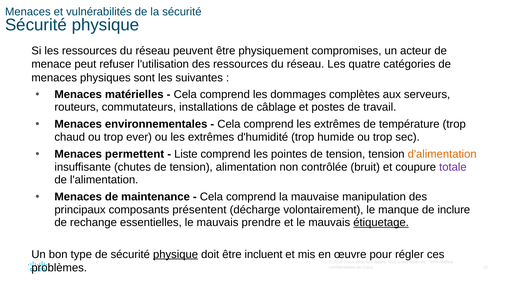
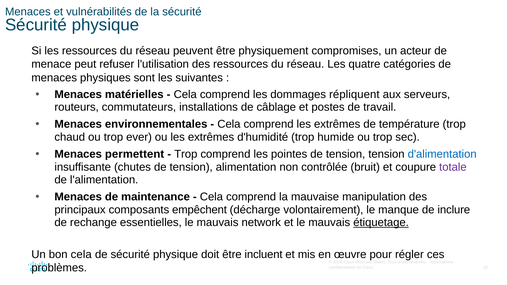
complètes: complètes -> répliquent (354, 94)
Liste: Liste -> Trop (186, 154)
d'alimentation colour: orange -> blue (442, 154)
présentent: présentent -> empêchent (200, 210)
prendre: prendre -> network (261, 223)
bon type: type -> cela (81, 254)
physique underline: present -> none (176, 254)
